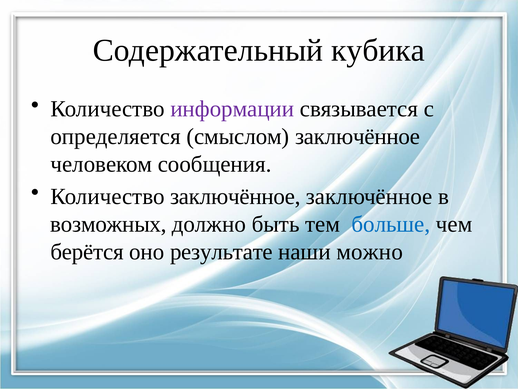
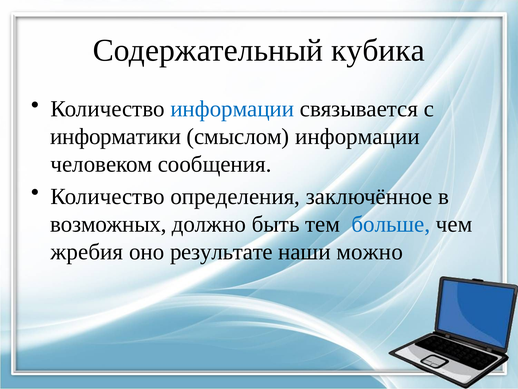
информации colour: purple -> blue (232, 109)
определяется: определяется -> информатики (116, 136)
смыслом заключённое: заключённое -> информации (357, 136)
Количество заключённое: заключённое -> определения (235, 196)
берётся: берётся -> жребия (87, 251)
